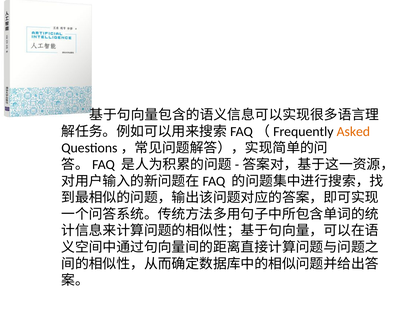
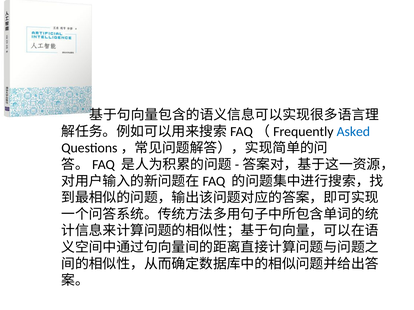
Asked colour: orange -> blue (353, 132)
